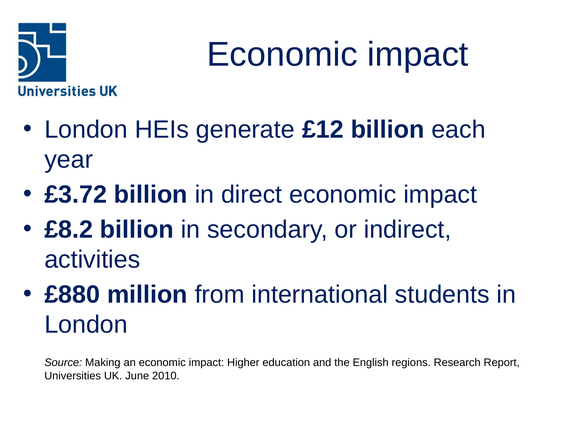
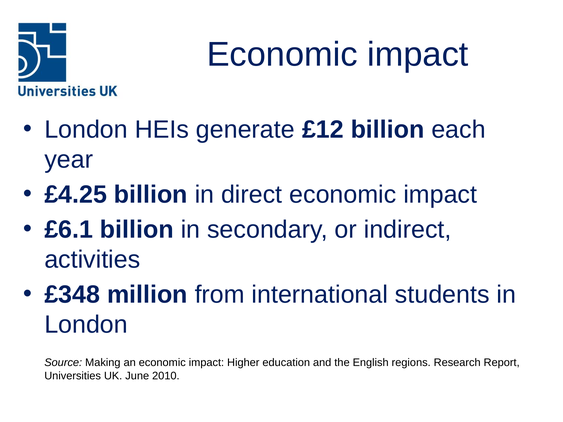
£3.72: £3.72 -> £4.25 (76, 195)
£8.2: £8.2 -> £6.1 (69, 230)
£880: £880 -> £348 (72, 295)
